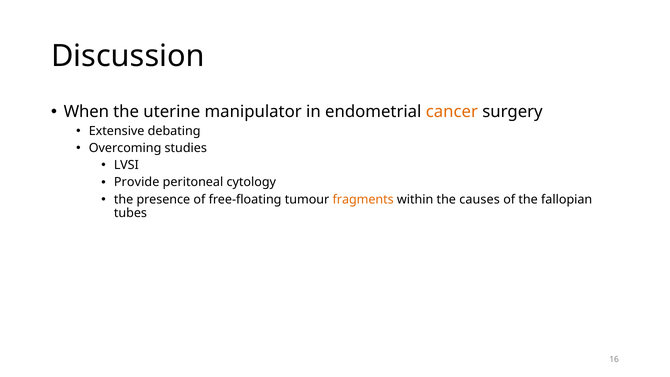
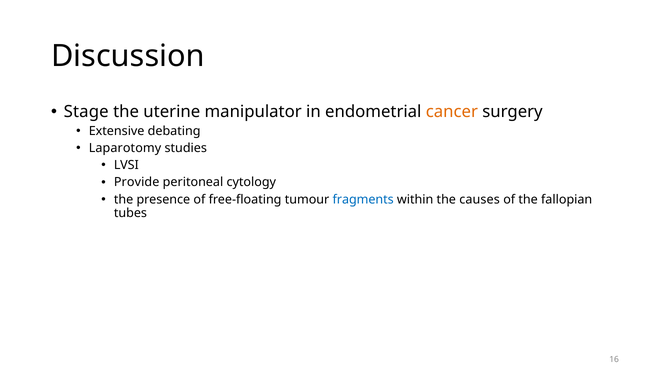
When: When -> Stage (86, 112)
Overcoming: Overcoming -> Laparotomy (125, 148)
fragments colour: orange -> blue (363, 199)
